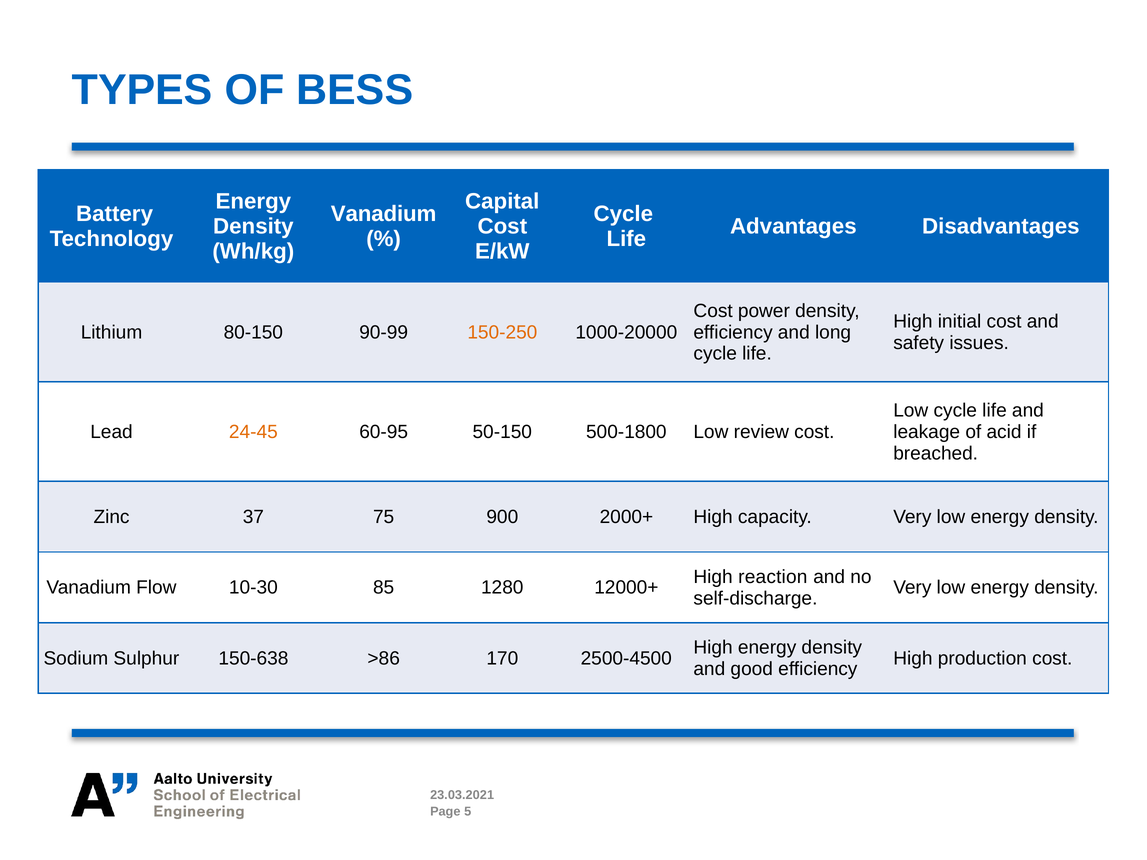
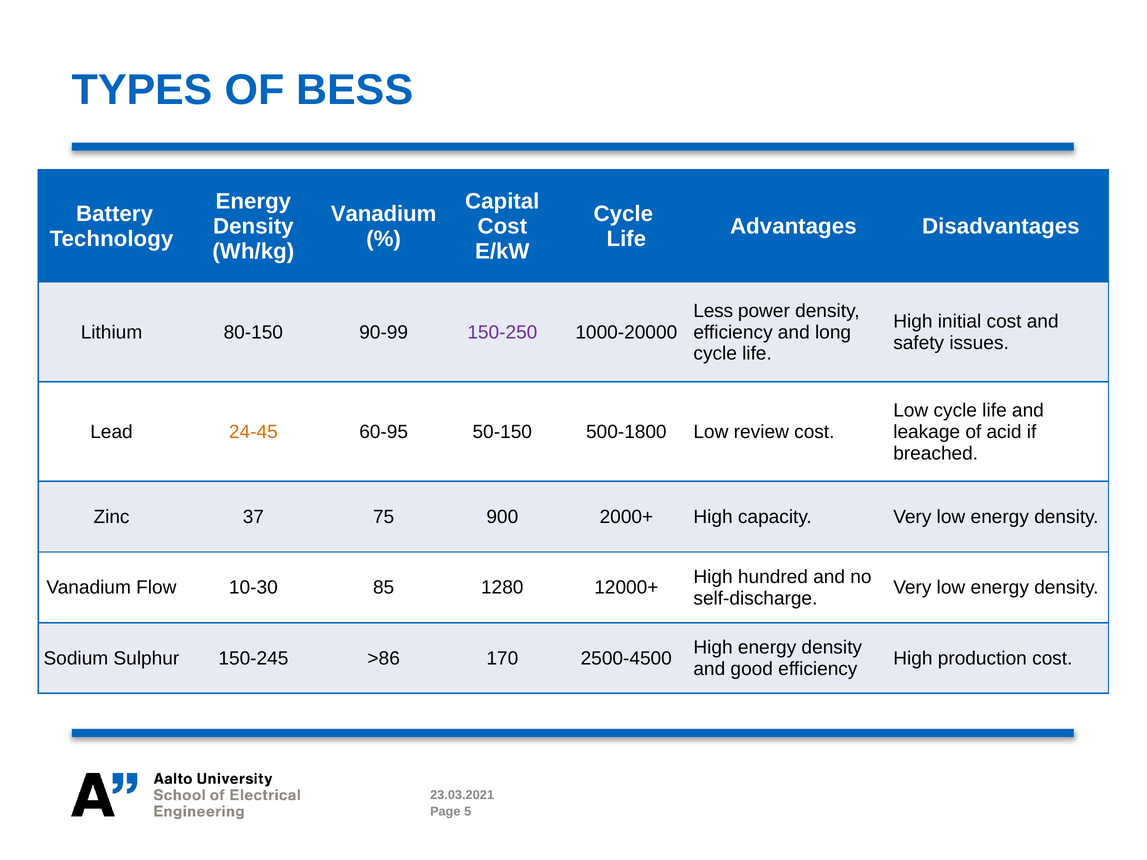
Cost: Cost -> Less (713, 311)
150-250 colour: orange -> purple (502, 332)
reaction: reaction -> hundred (773, 577)
150-638: 150-638 -> 150-245 (253, 659)
